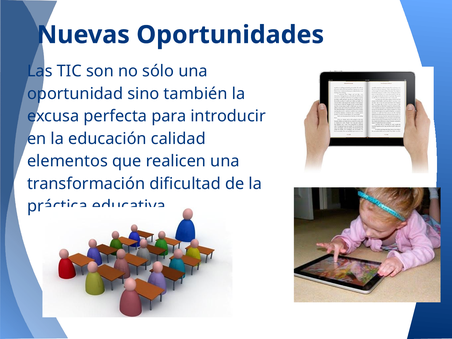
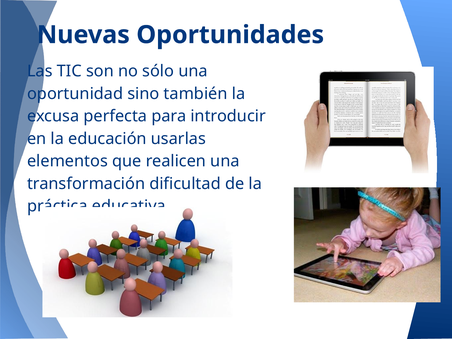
calidad: calidad -> usarlas (178, 139)
